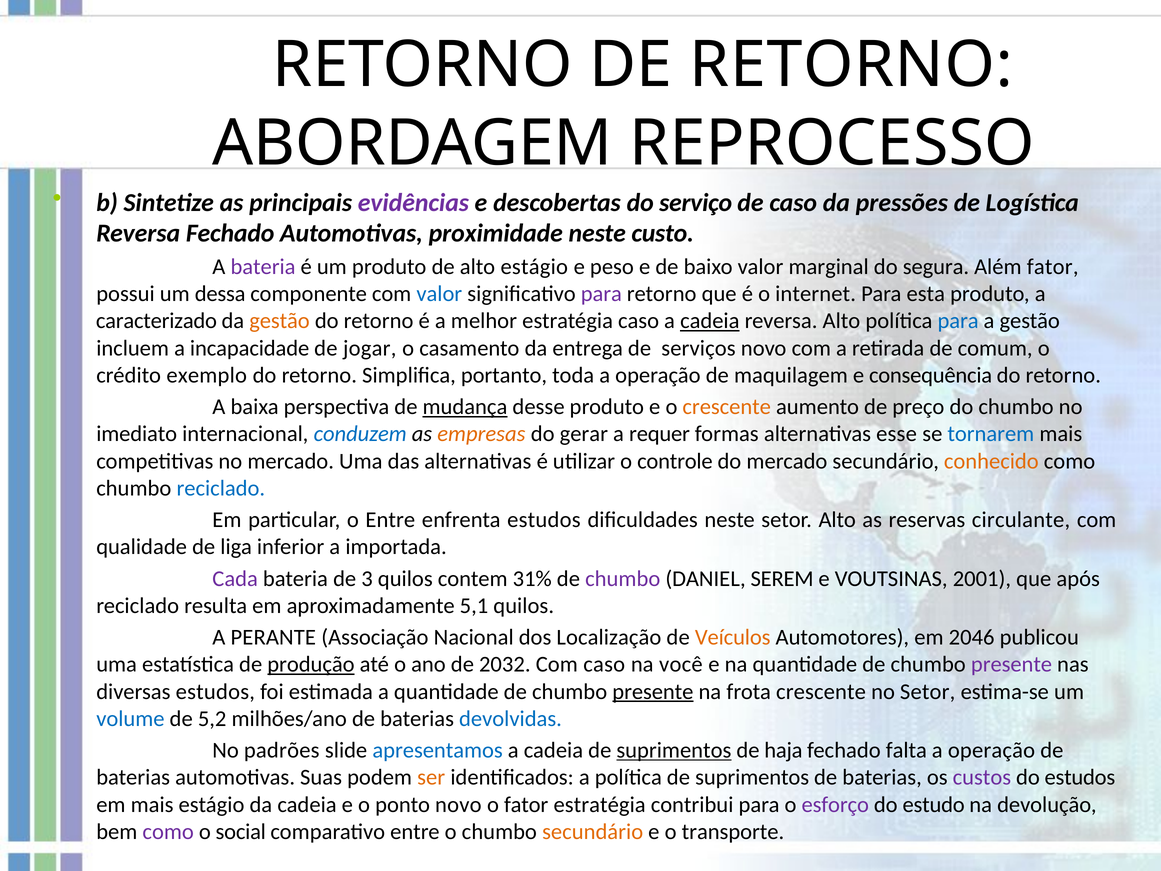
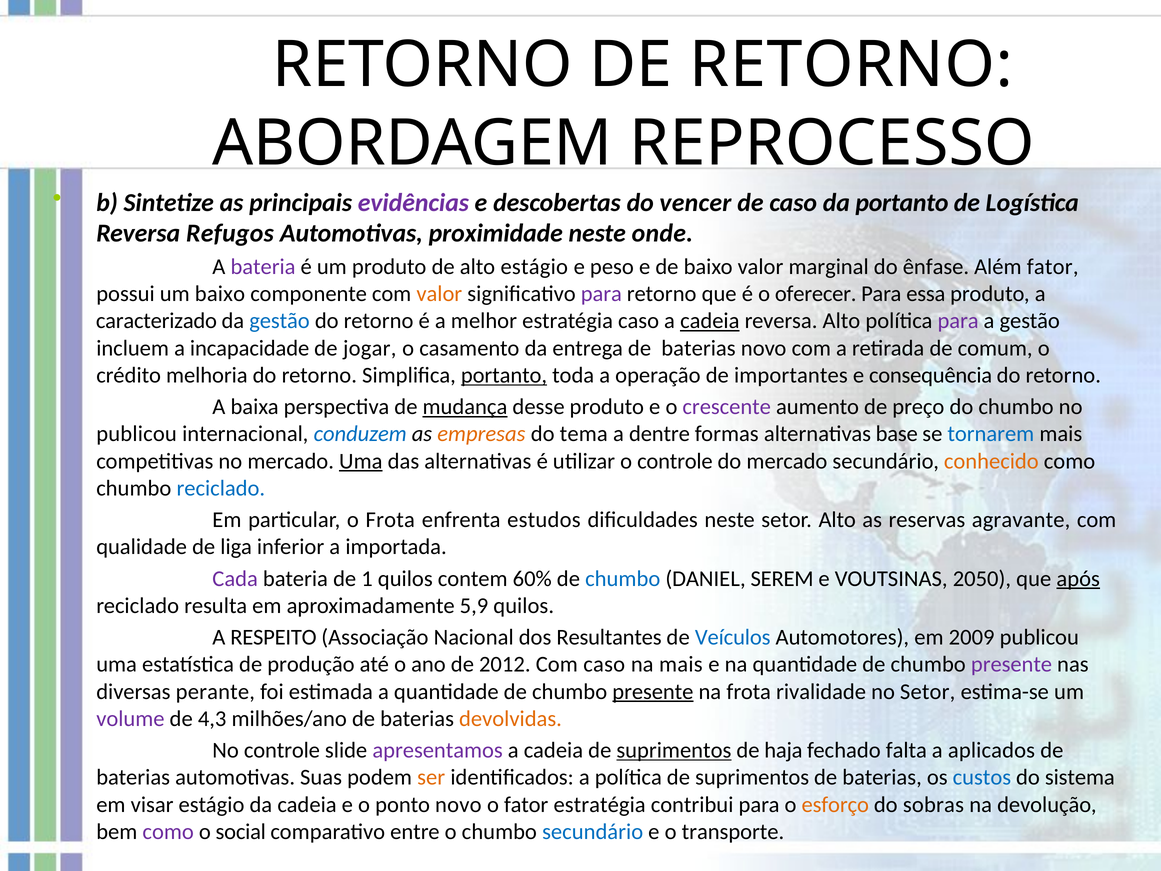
serviço: serviço -> vencer (695, 202)
da pressões: pressões -> portanto (902, 202)
Reversa Fechado: Fechado -> Refugos (230, 233)
custo: custo -> onde (662, 233)
segura: segura -> ênfase (936, 267)
um dessa: dessa -> baixo (220, 294)
valor colour: blue -> orange (439, 294)
internet: internet -> oferecer (816, 294)
esta: esta -> essa (926, 294)
gestão colour: orange -> blue (280, 321)
para colour: blue -> purple (958, 321)
entrega de serviços: serviços -> baterias (699, 348)
exemplo: exemplo -> melhoria (207, 375)
portanto underline: none -> present (504, 375)
maquilagem: maquilagem -> importantes (791, 375)
crescente colour: orange -> purple (727, 407)
imediato: imediato -> publicou (137, 434)
gerar: gerar -> tema (584, 434)
requer: requer -> dentre (659, 434)
esse: esse -> base (897, 434)
Uma underline: none -> present (361, 461)
o Entre: Entre -> Frota (390, 520)
circulante: circulante -> agravante (1021, 520)
3: 3 -> 1 (367, 578)
31%: 31% -> 60% (532, 578)
chumbo colour: purple -> blue (623, 578)
2001: 2001 -> 2050 (982, 578)
após underline: none -> present (1078, 578)
5,1: 5,1 -> 5,9 (474, 606)
PERANTE: PERANTE -> RESPEITO (273, 637)
Localização: Localização -> Resultantes (609, 637)
Veículos colour: orange -> blue (733, 637)
2046: 2046 -> 2009 (972, 637)
produção underline: present -> none (311, 664)
2032: 2032 -> 2012 (505, 664)
na você: você -> mais (681, 664)
diversas estudos: estudos -> perante (215, 691)
frota crescente: crescente -> rivalidade (821, 691)
volume colour: blue -> purple (130, 718)
5,2: 5,2 -> 4,3 (212, 718)
devolvidas colour: blue -> orange (511, 718)
No padrões: padrões -> controle (282, 750)
apresentamos colour: blue -> purple (438, 750)
operação: operação -> aplicados (991, 750)
custos colour: purple -> blue (982, 777)
do estudos: estudos -> sistema (1080, 777)
em mais: mais -> visar (152, 804)
esforço colour: purple -> orange (835, 804)
estudo: estudo -> sobras (933, 804)
secundário colour: orange -> blue (593, 831)
